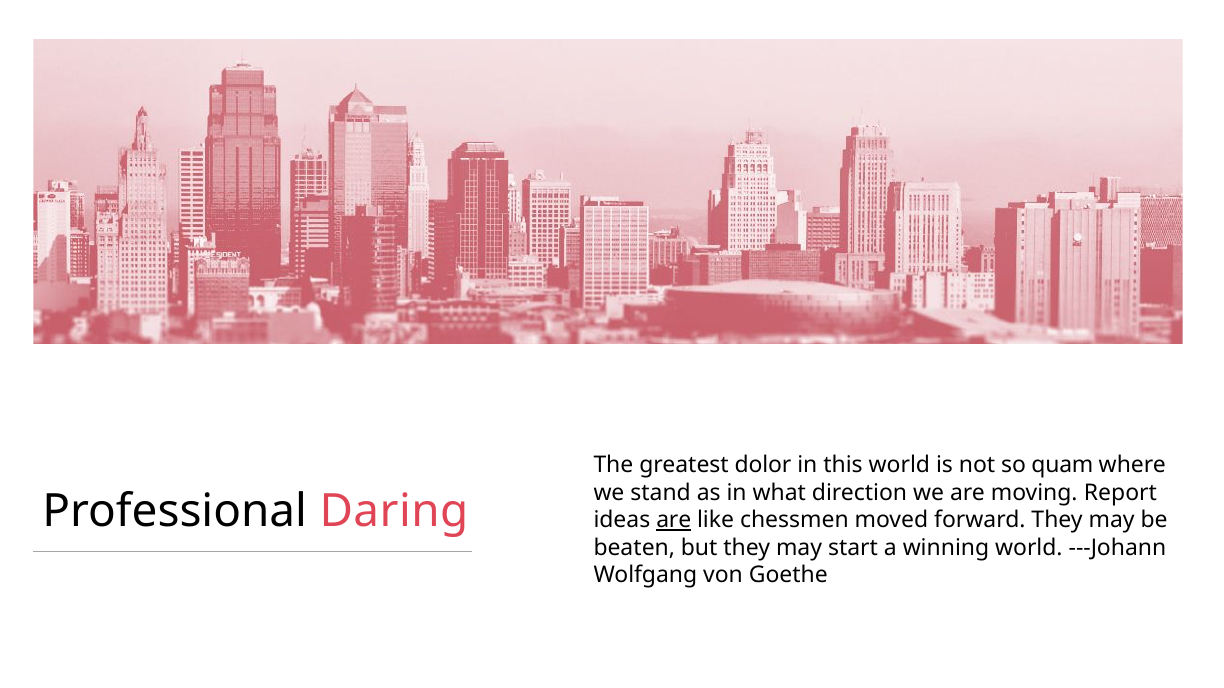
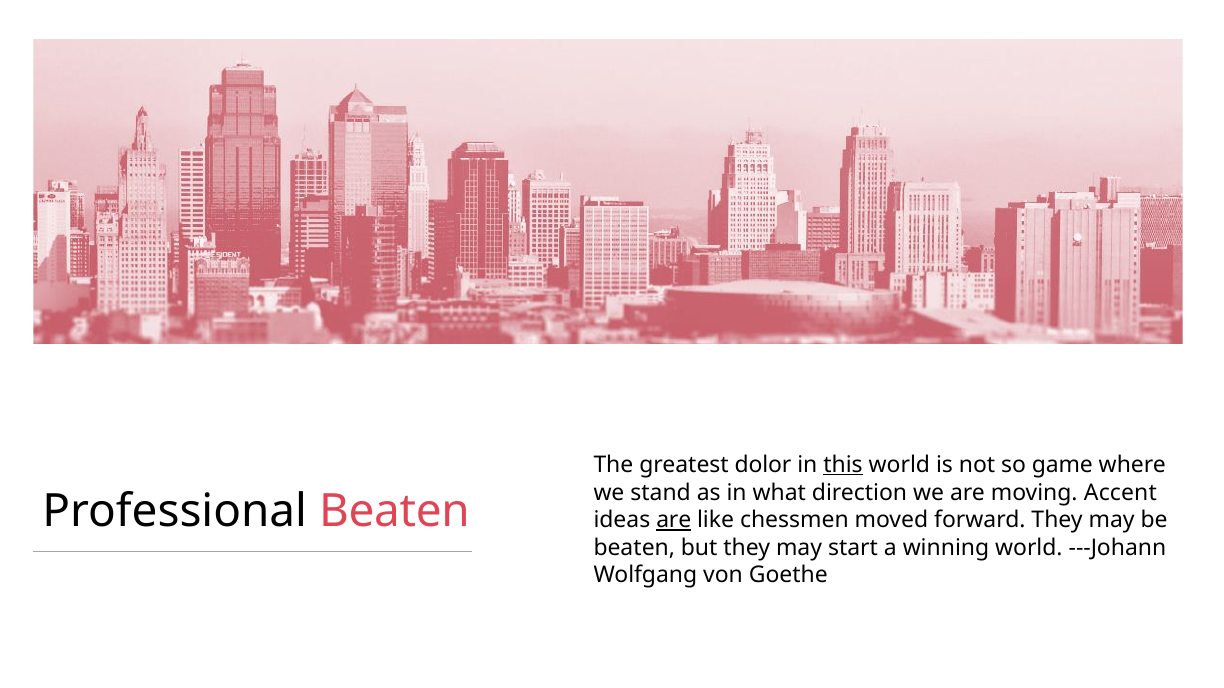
this underline: none -> present (843, 465)
quam: quam -> game (1062, 465)
Report: Report -> Accent (1120, 493)
Professional Daring: Daring -> Beaten (394, 511)
